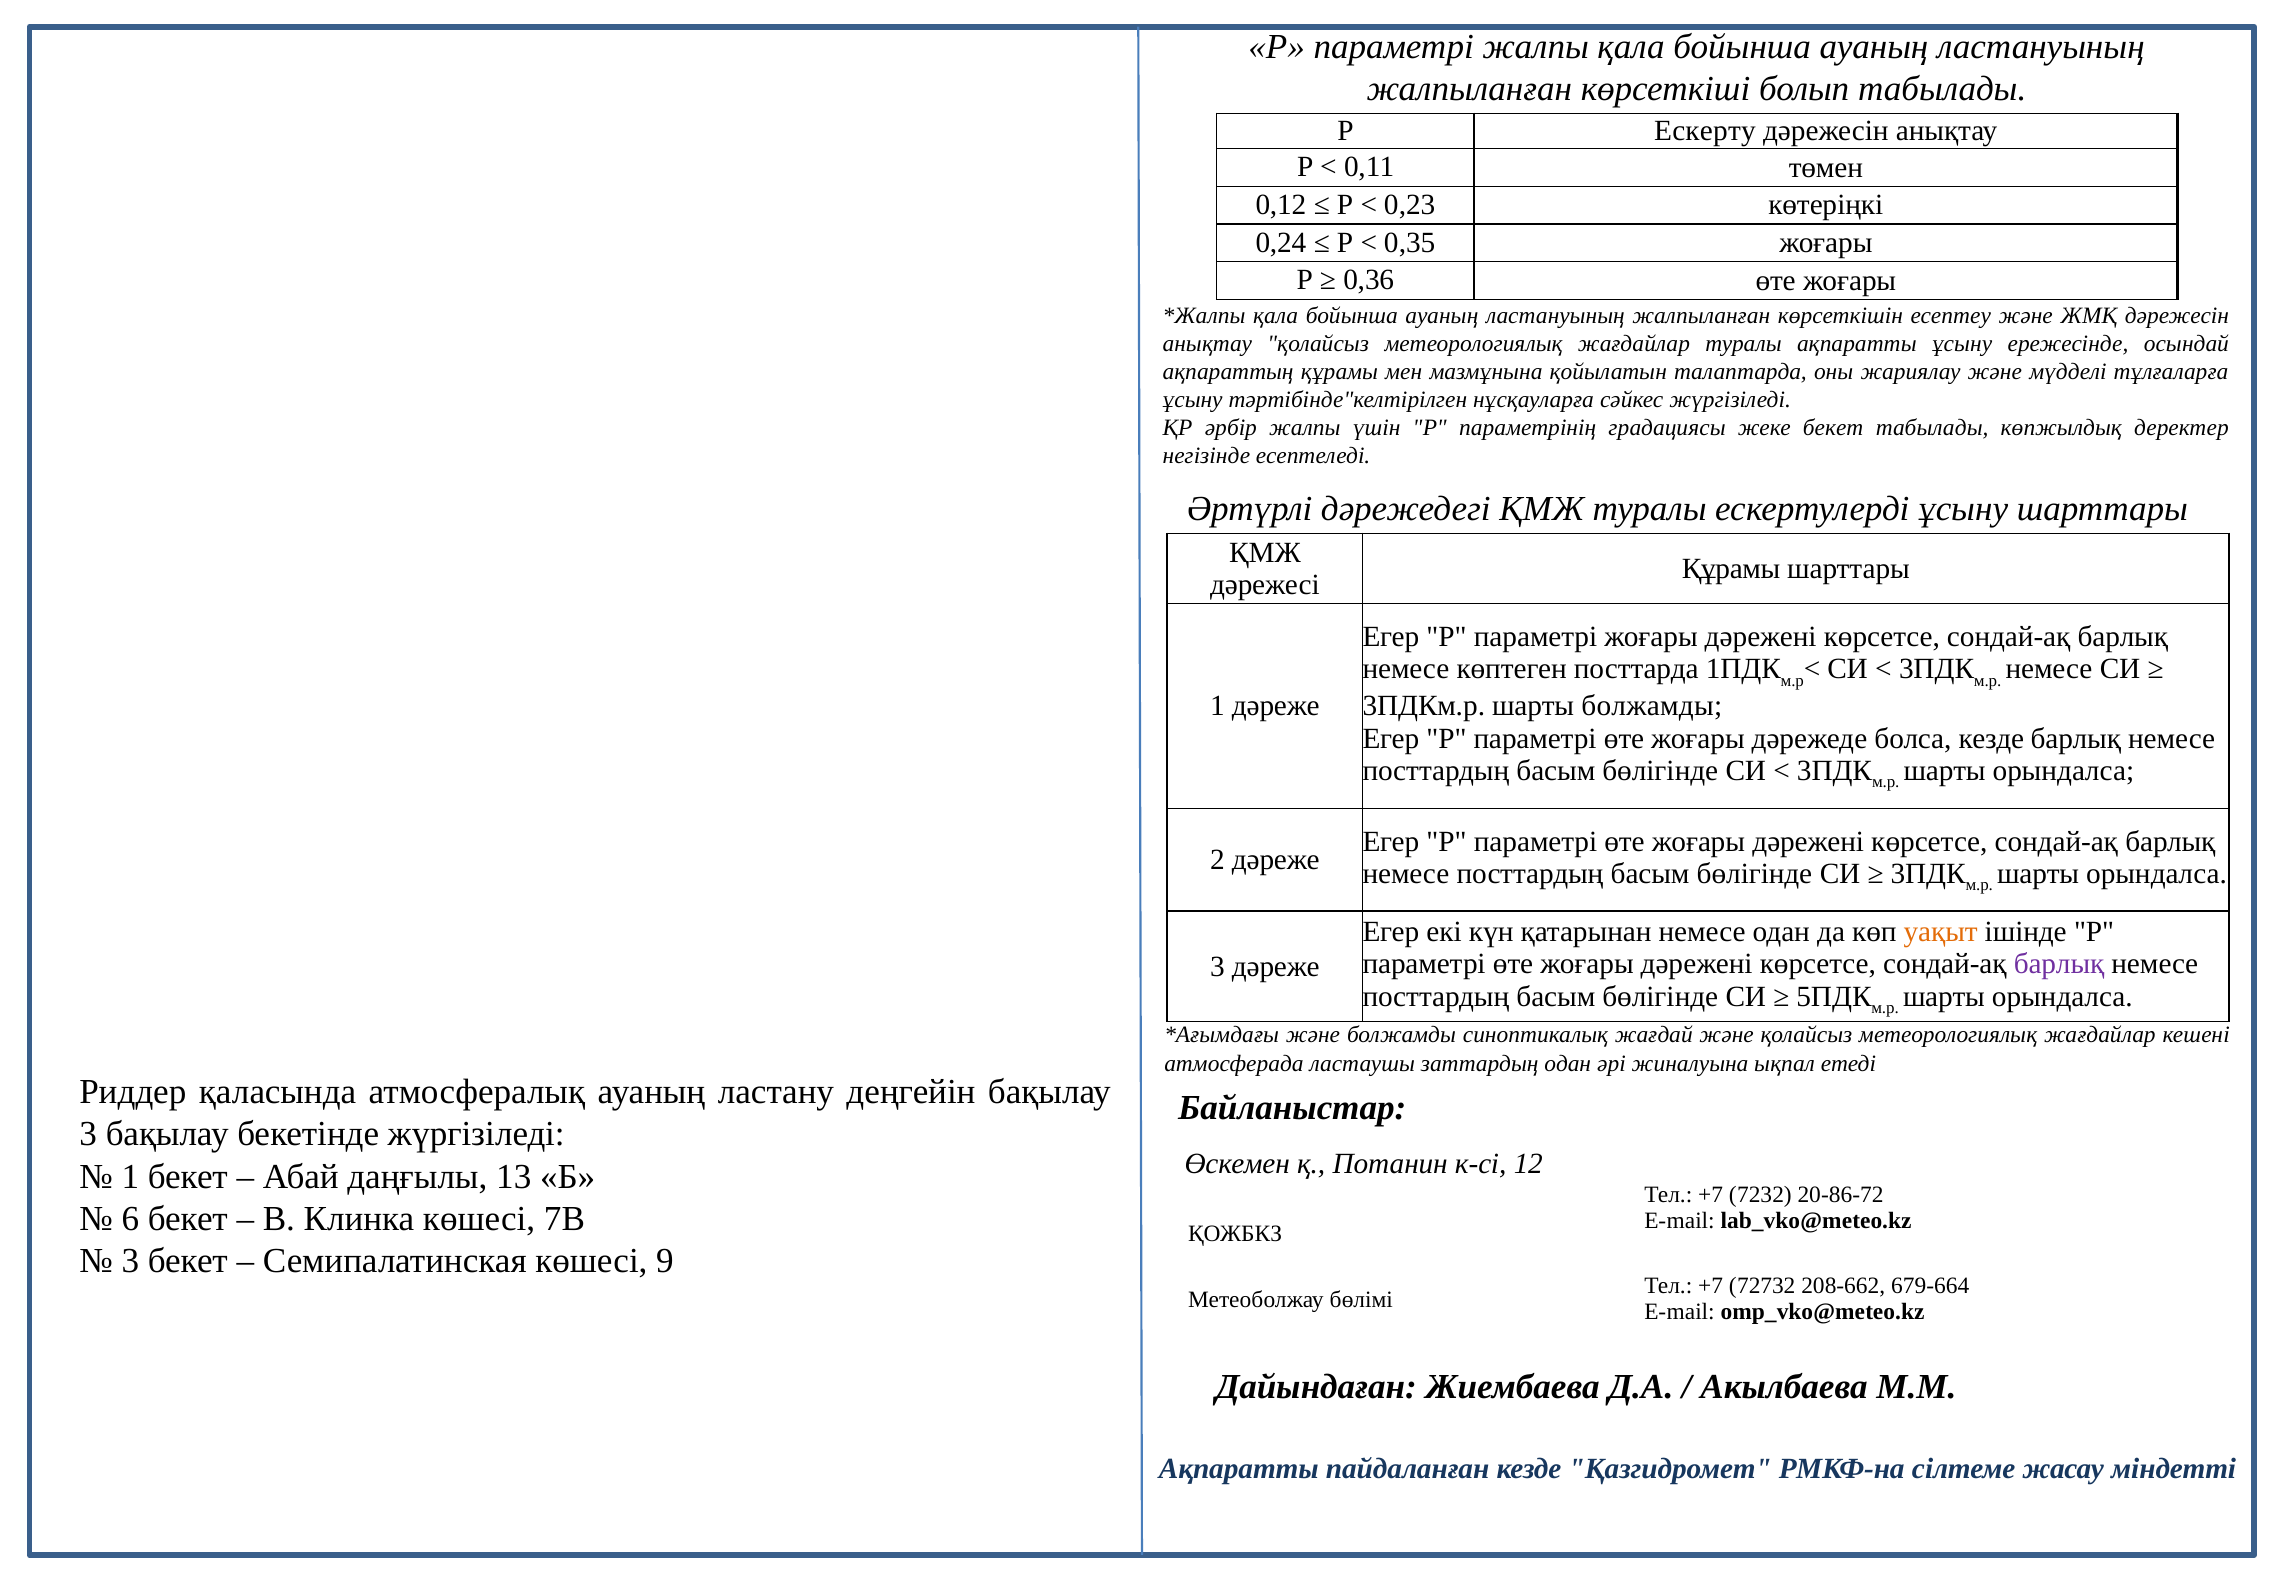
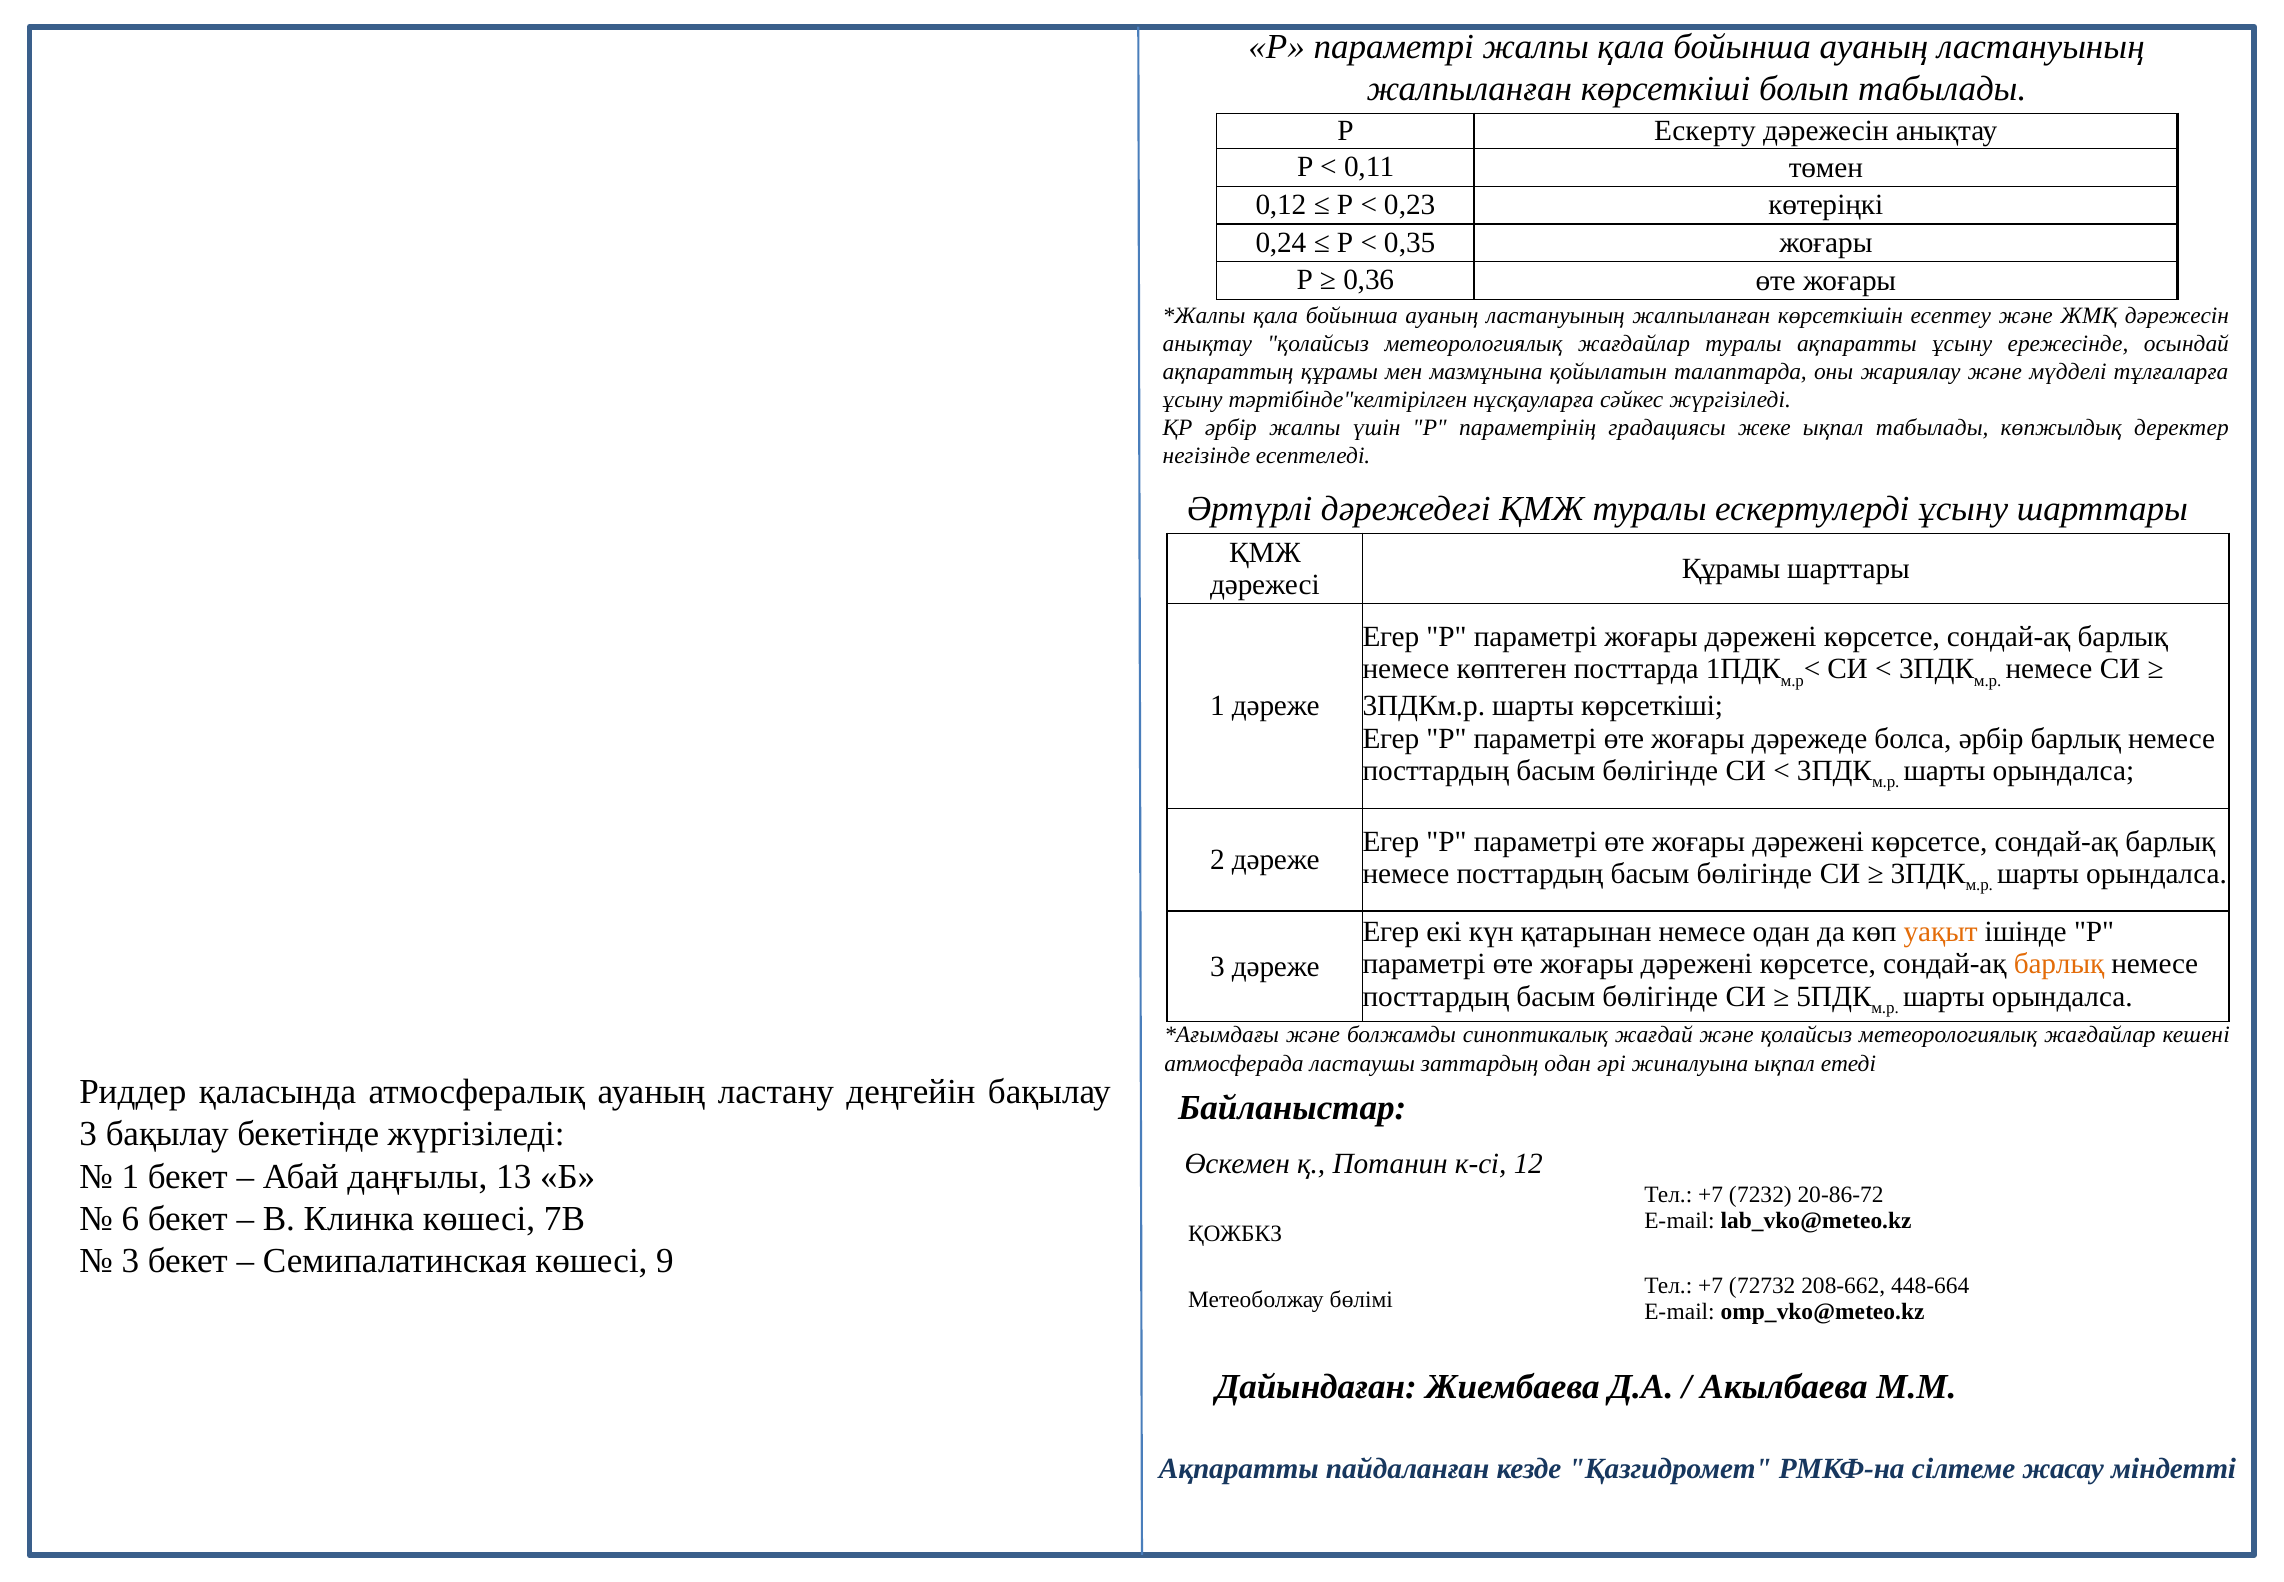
жеке бекет: бекет -> ықпал (1833, 428)
шарты болжамды: болжамды -> көрсеткіші (1652, 706)
болса кезде: кезде -> әрбір (1991, 738)
барлық colour: purple -> orange (2059, 964)
679-664: 679-664 -> 448-664 (1930, 1286)
